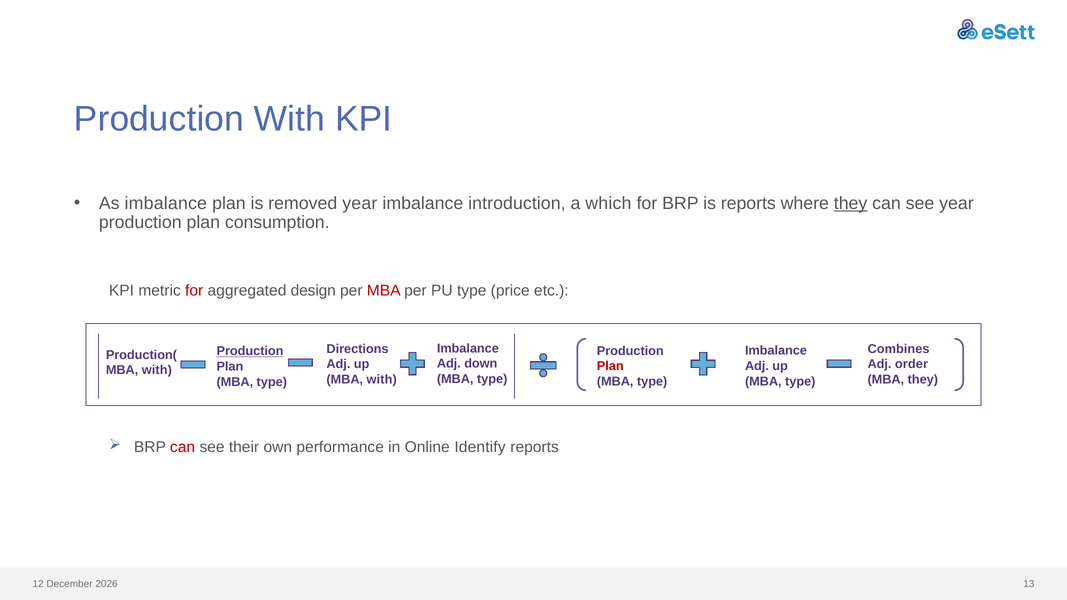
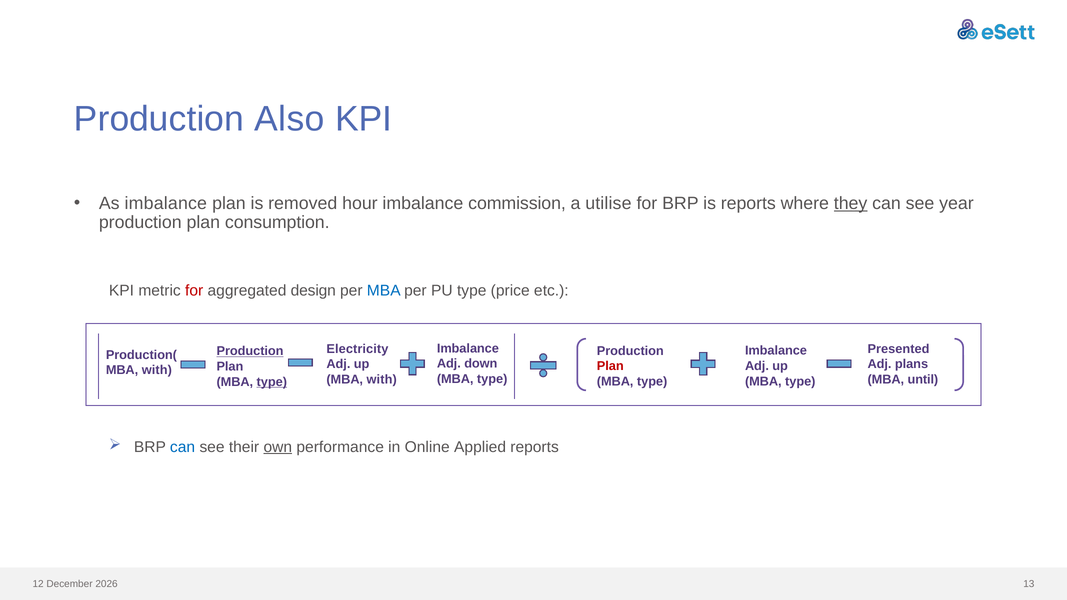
Production With: With -> Also (289, 119)
removed year: year -> hour (360, 203)
introduction: introduction -> commission (517, 203)
which: which -> utilise (608, 203)
MBA colour: red -> blue (384, 291)
Directions: Directions -> Electricity (357, 349)
Combines: Combines -> Presented (899, 349)
order: order -> plans (912, 364)
MBA they: they -> until (923, 380)
type underline: none -> present (272, 382)
can colour: red -> blue (183, 447)
own underline: none -> present (278, 447)
Identify: Identify -> Applied (480, 447)
